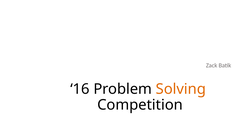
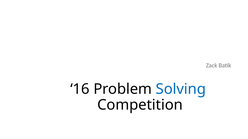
Solving colour: orange -> blue (181, 89)
